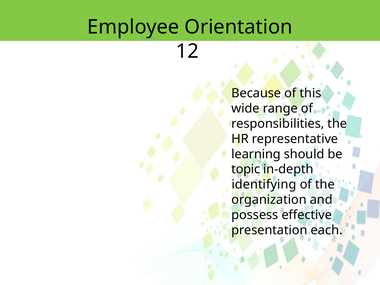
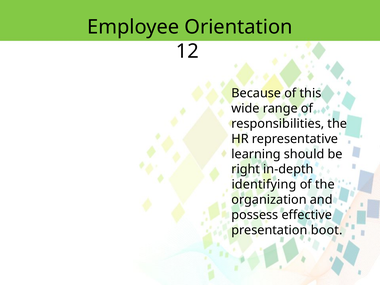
topic: topic -> right (246, 169)
each: each -> boot (327, 230)
